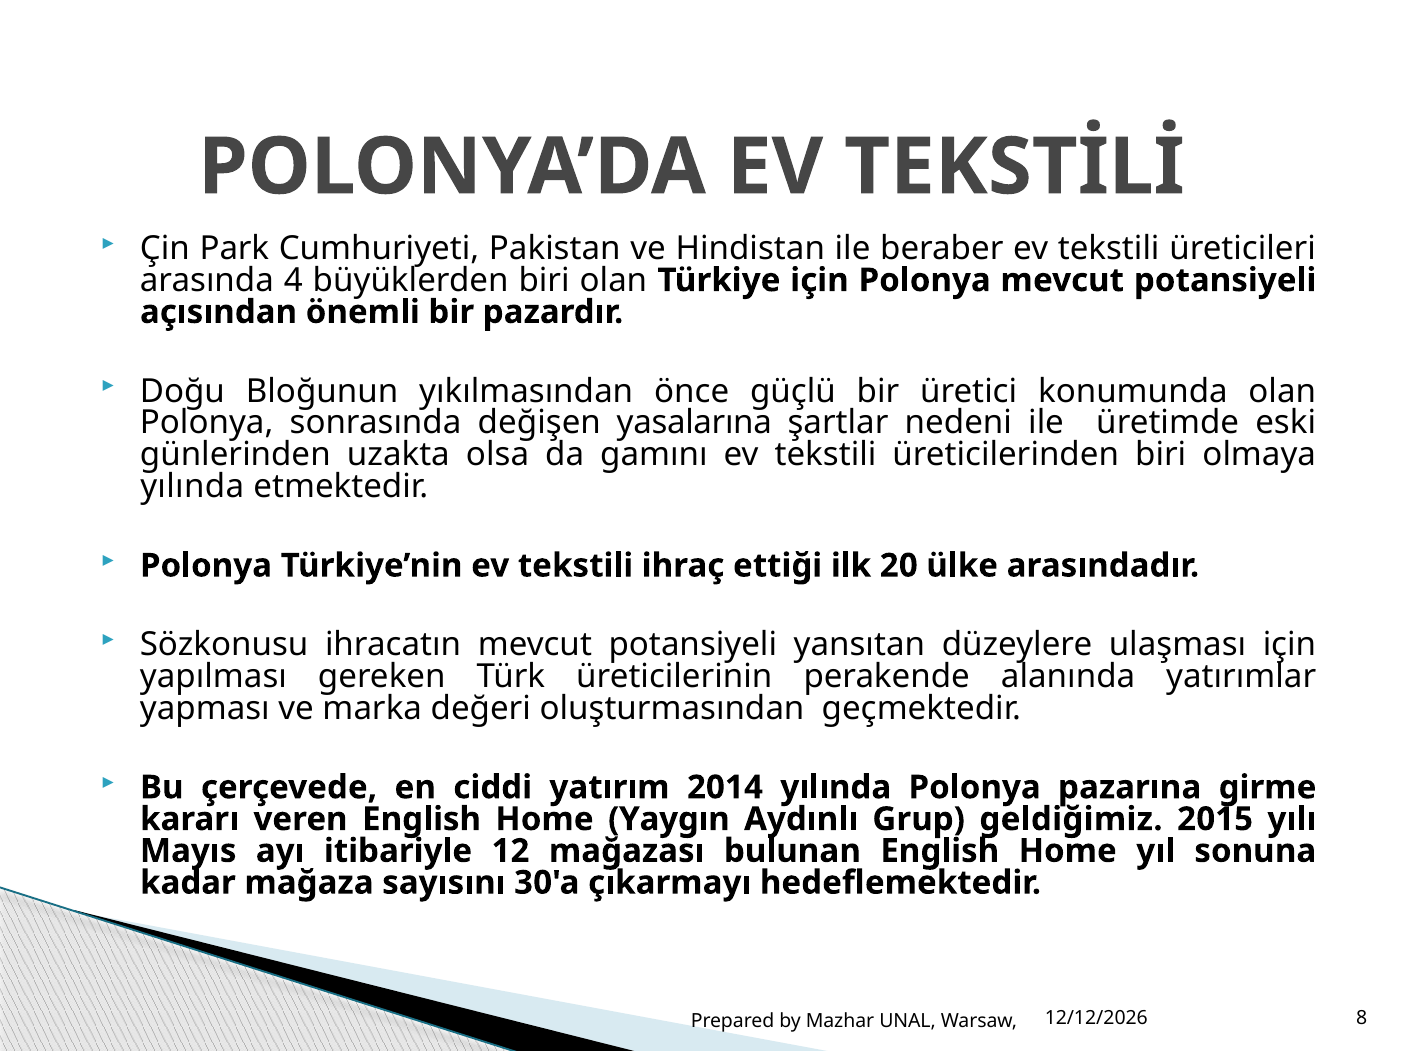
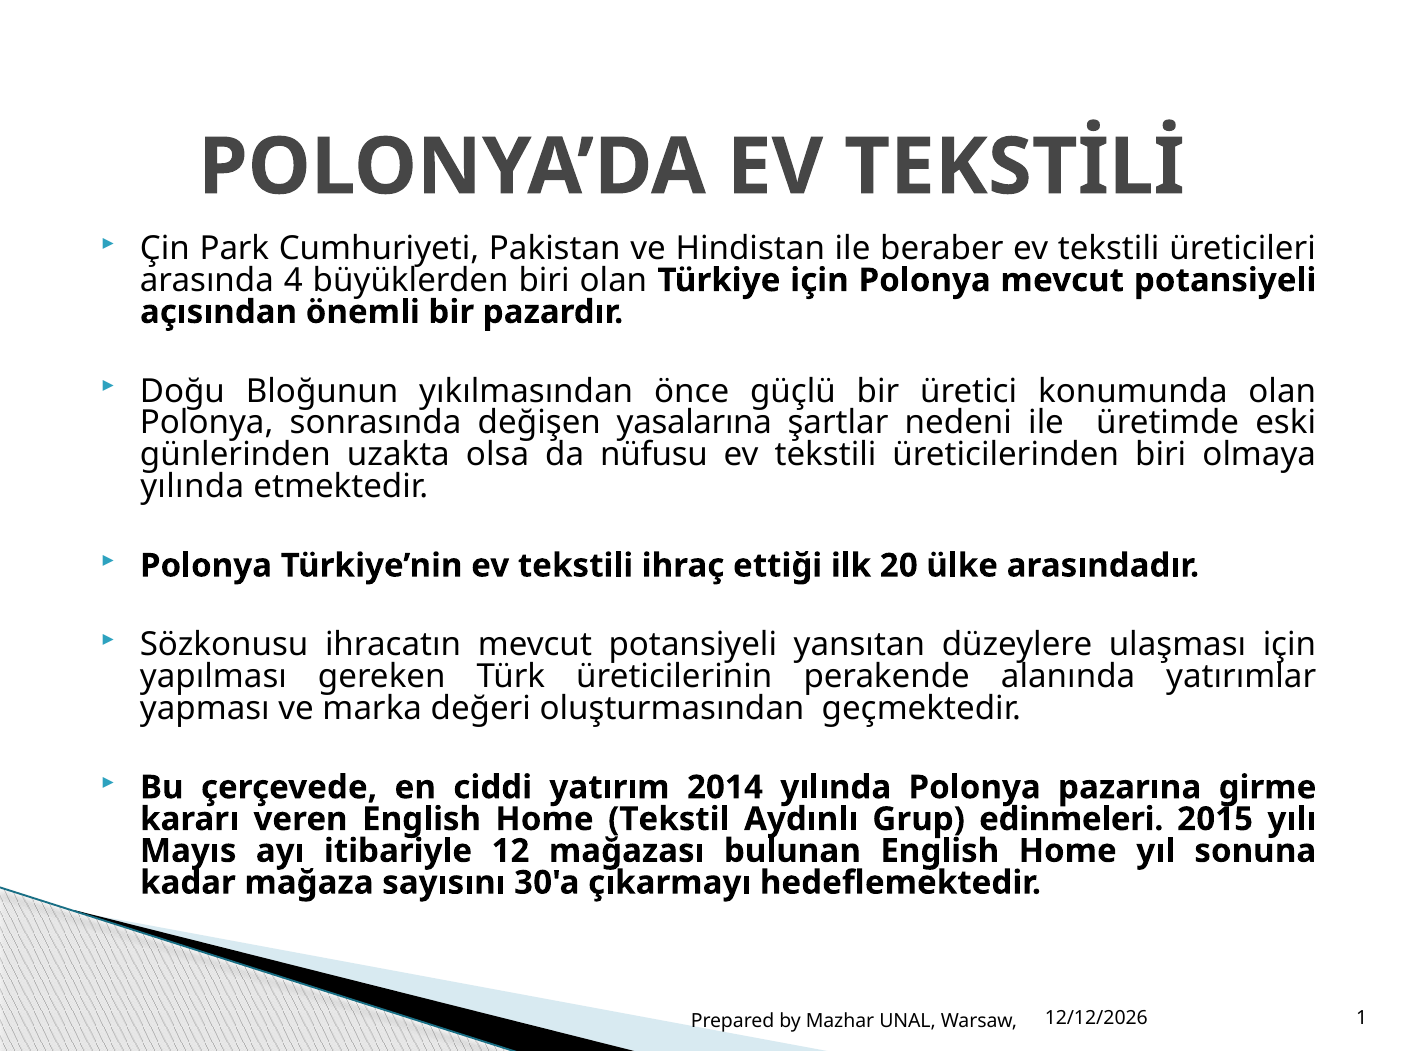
gamını: gamını -> nüfusu (654, 455)
Yaygın: Yaygın -> Tekstil (669, 819)
geldiğimiz: geldiğimiz -> edinmeleri (1071, 819)
8: 8 -> 1 (1362, 1017)
